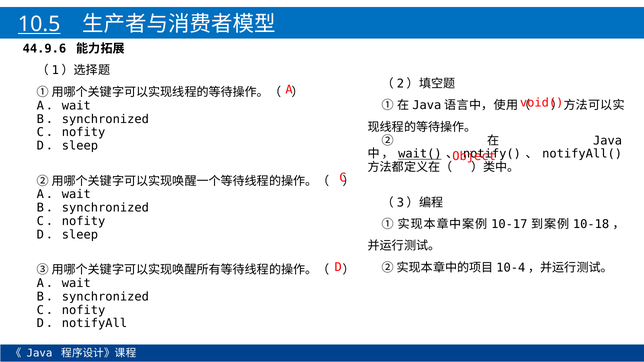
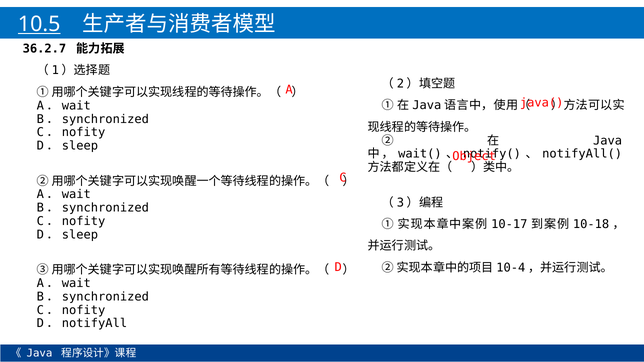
44.9.6: 44.9.6 -> 36.2.7 (44, 49)
void(: void( -> java( (542, 103)
wait( underline: present -> none (420, 154)
